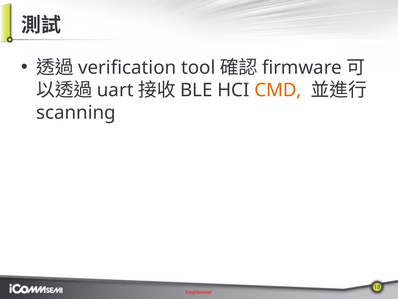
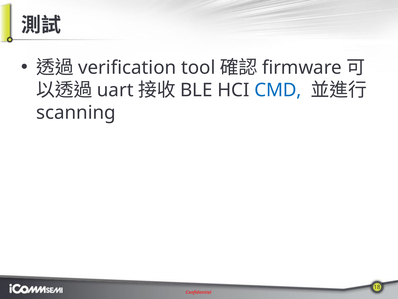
CMD colour: orange -> blue (278, 90)
